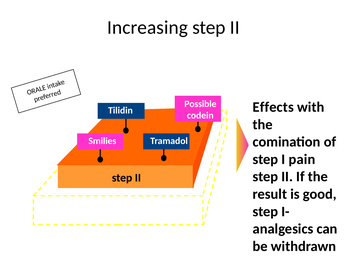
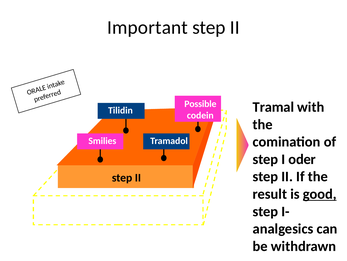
Increasing: Increasing -> Important (148, 27)
Effects: Effects -> Tramal (273, 107)
pain: pain -> oder (302, 159)
good underline: none -> present (320, 194)
